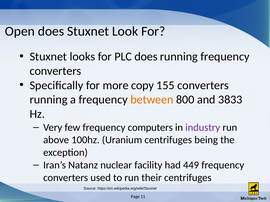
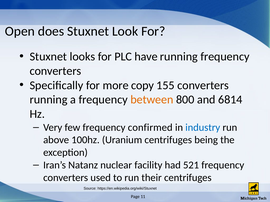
PLC does: does -> have (146, 57)
3833: 3833 -> 6814 (230, 100)
computers: computers -> confirmed (150, 128)
industry colour: purple -> blue (203, 128)
449: 449 -> 521 (191, 165)
